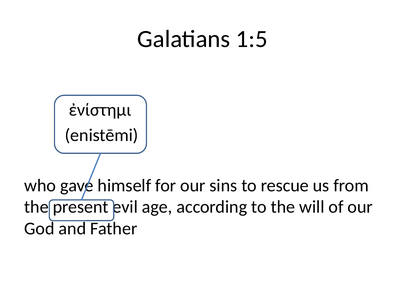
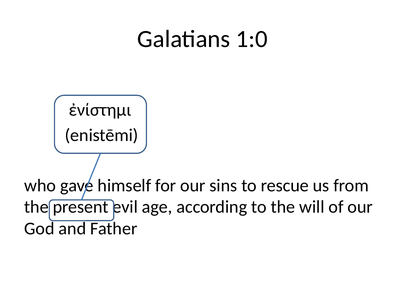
1:5: 1:5 -> 1:0 (252, 39)
